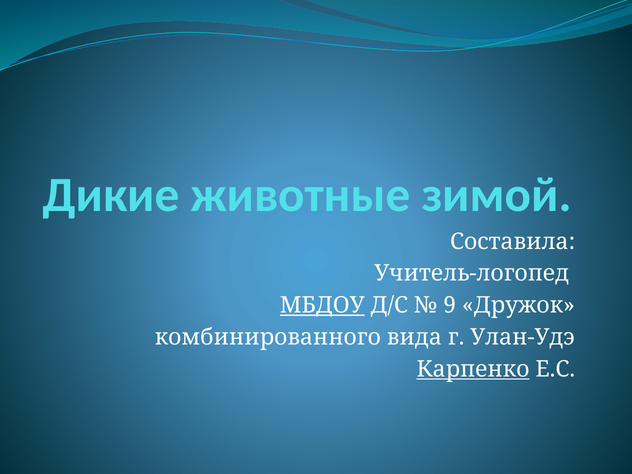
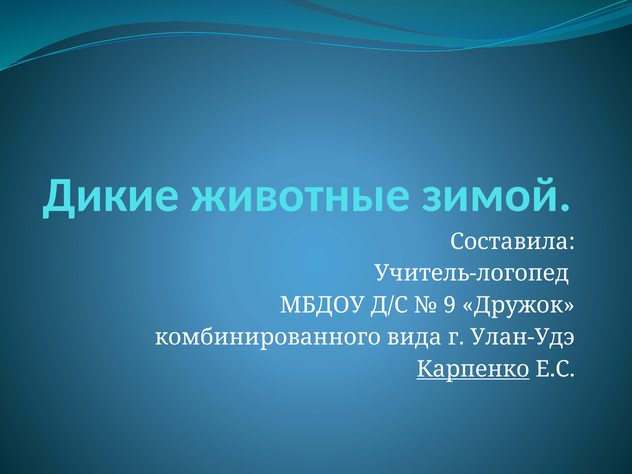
МБДОУ underline: present -> none (322, 305)
